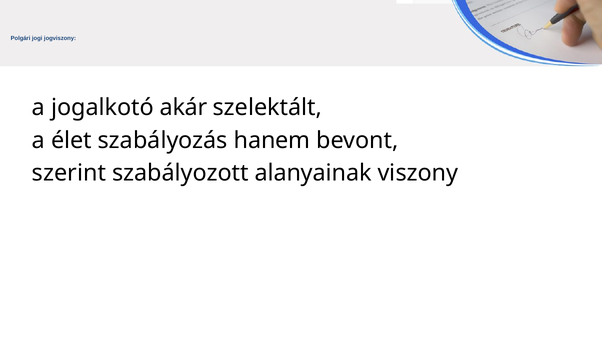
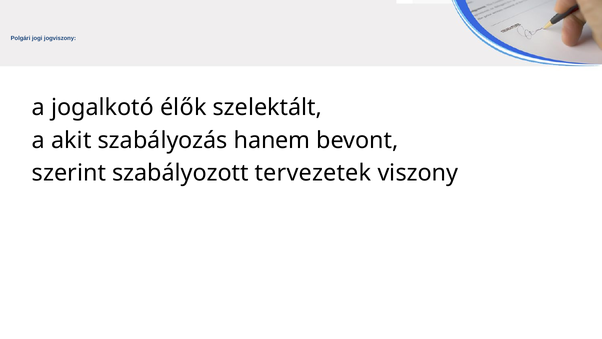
akár: akár -> élők (183, 107)
élet: élet -> akit (71, 140)
alanyainak: alanyainak -> tervezetek (313, 173)
